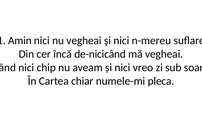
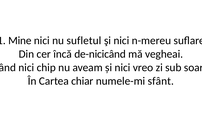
Amin: Amin -> Mine (20, 40)
nu vegheai: vegheai -> sufletul (84, 40)
pleca: pleca -> sfânt (161, 81)
